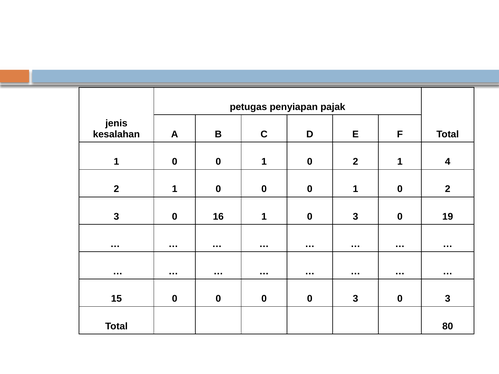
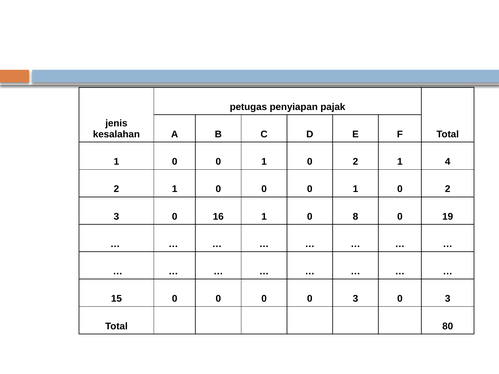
1 0 3: 3 -> 8 (356, 217)
